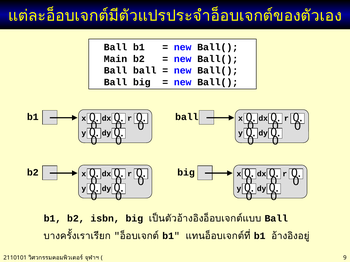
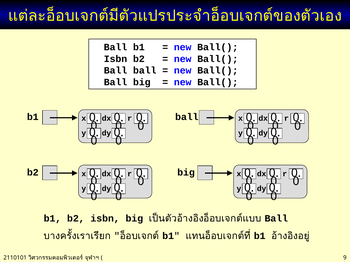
Main: Main -> Isbn (115, 59)
